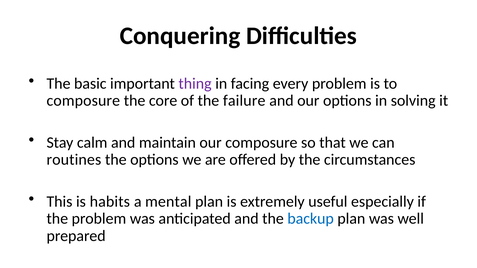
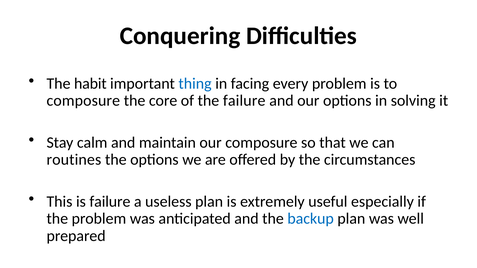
basic: basic -> habit (90, 84)
thing colour: purple -> blue (195, 84)
is habits: habits -> failure (110, 202)
mental: mental -> useless (168, 202)
